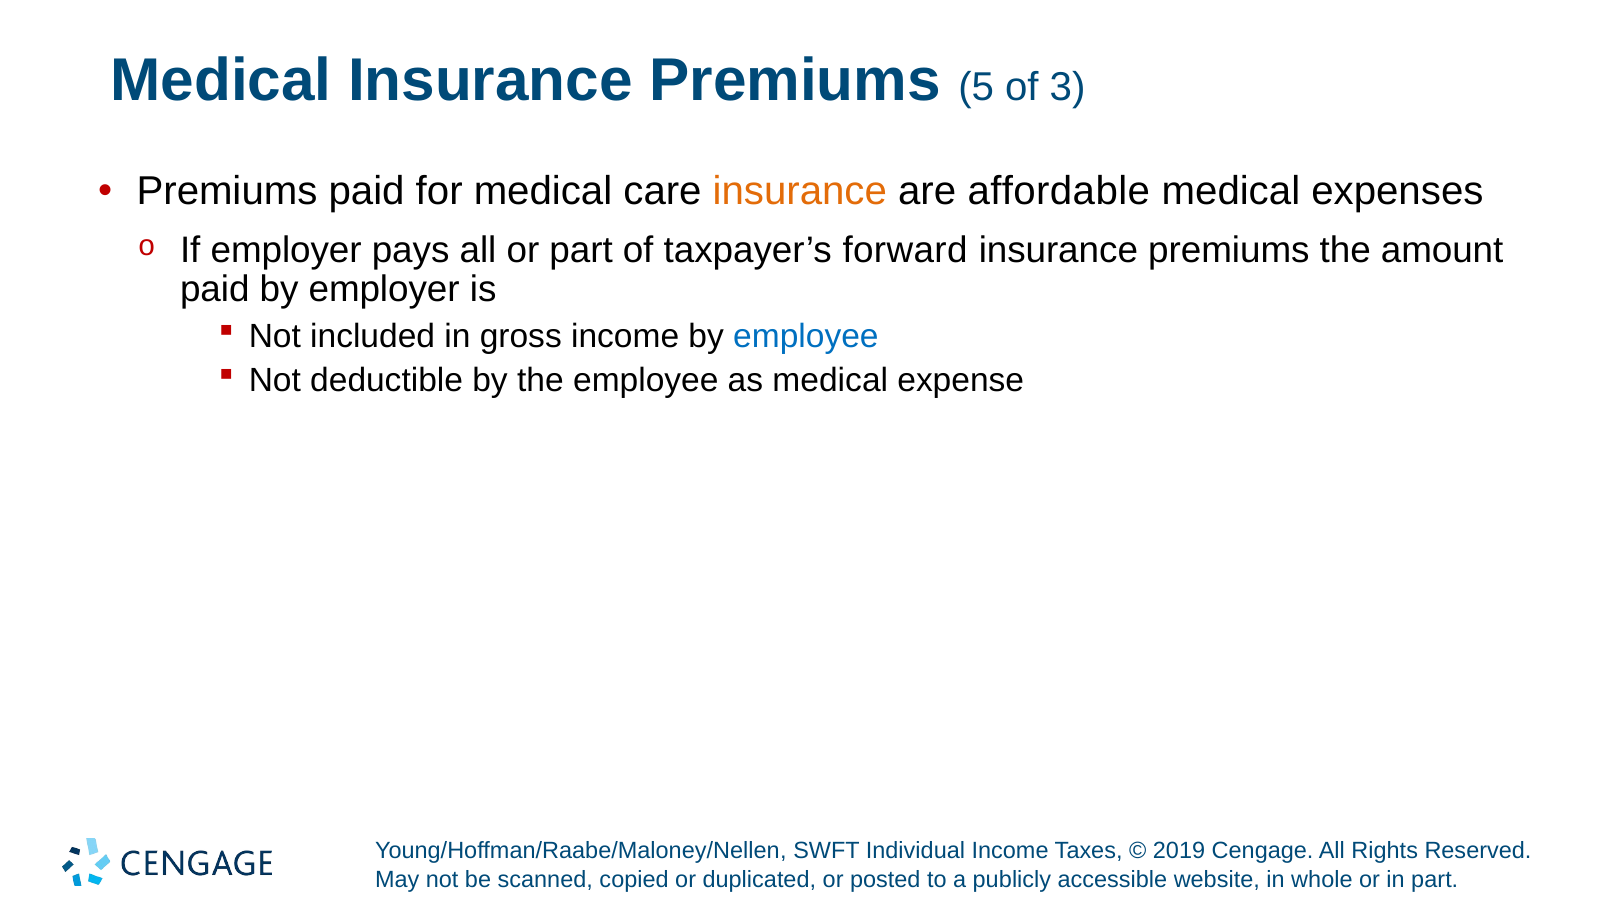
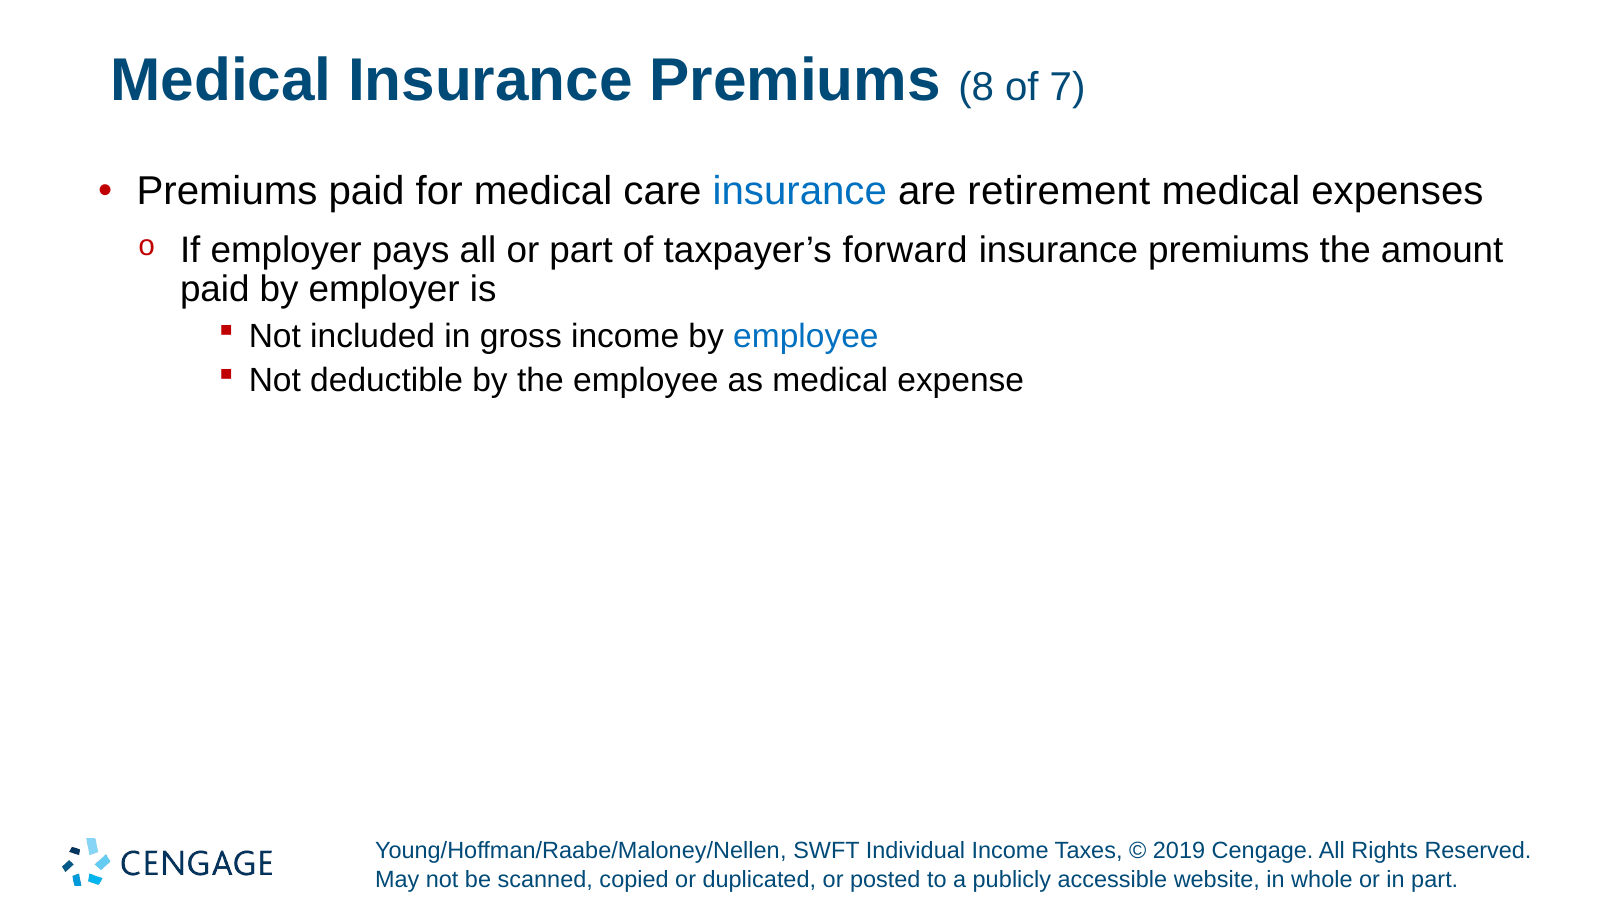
5: 5 -> 8 (976, 87)
3: 3 -> 7 (1068, 87)
insurance colour: orange -> blue (800, 192)
affordable: affordable -> retirement (1059, 192)
